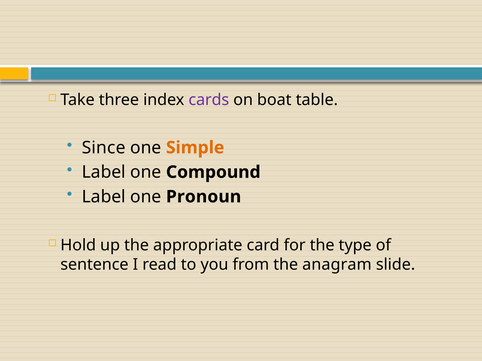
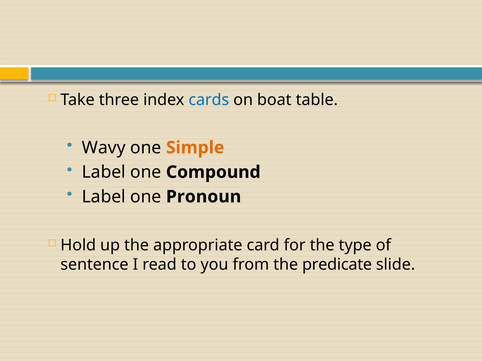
cards colour: purple -> blue (209, 100)
Since: Since -> Wavy (104, 148)
anagram: anagram -> predicate (337, 265)
